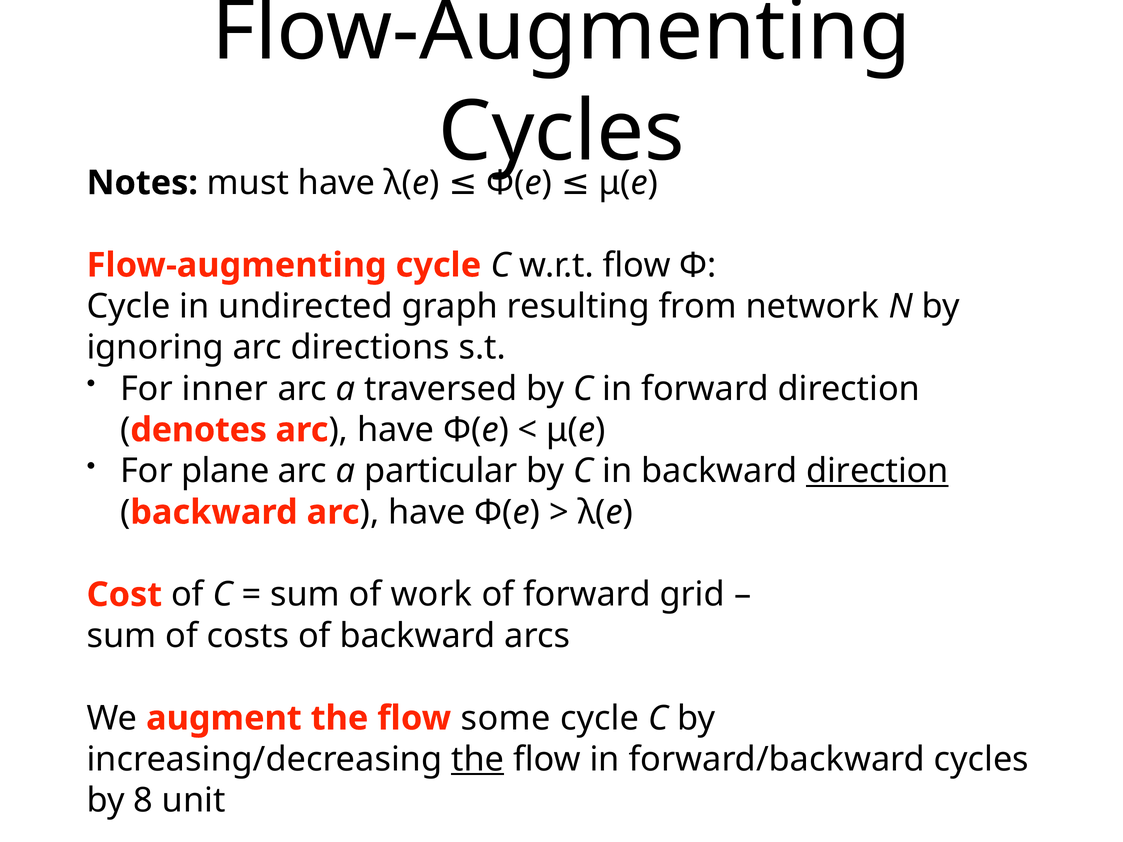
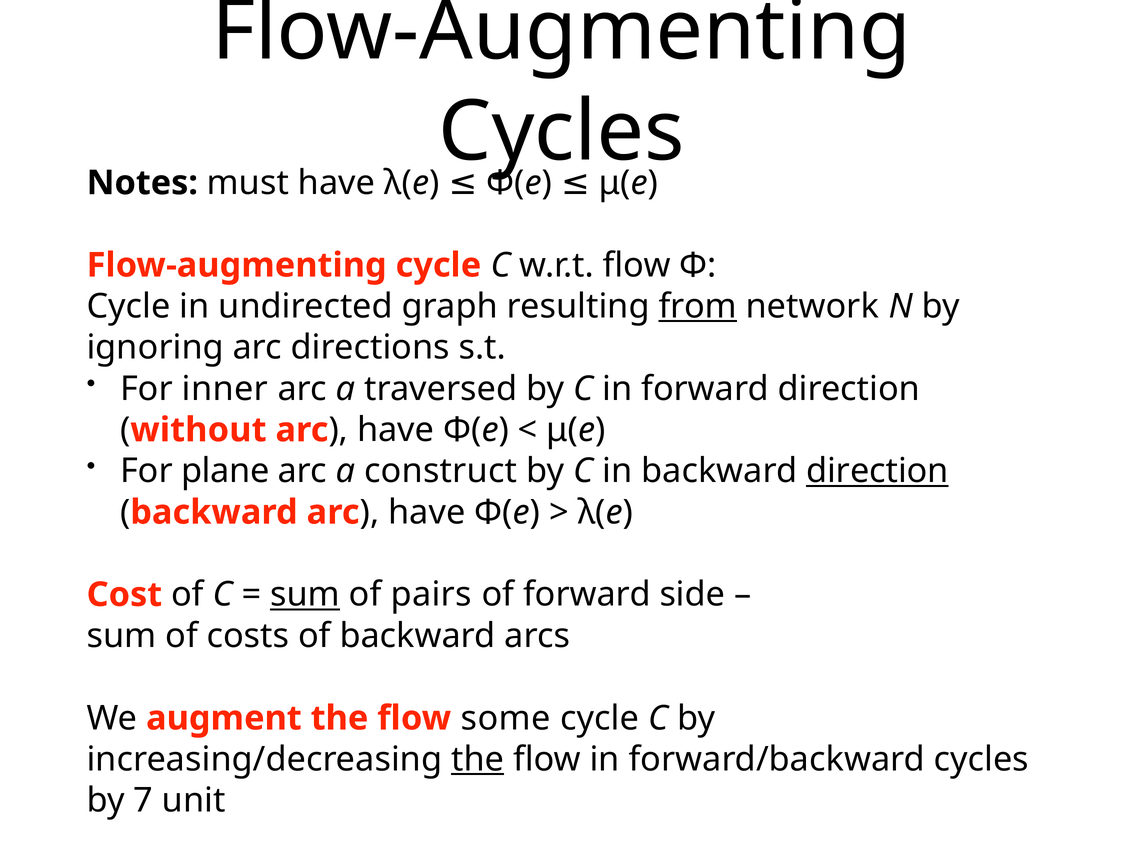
from underline: none -> present (698, 307)
denotes: denotes -> without (198, 430)
particular: particular -> construct (441, 471)
sum underline: none -> present (305, 595)
work: work -> pairs (431, 595)
grid: grid -> side (692, 595)
8: 8 -> 7 (143, 801)
